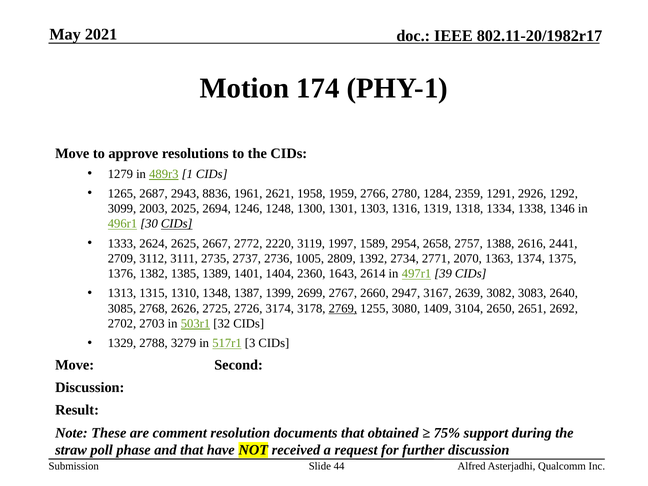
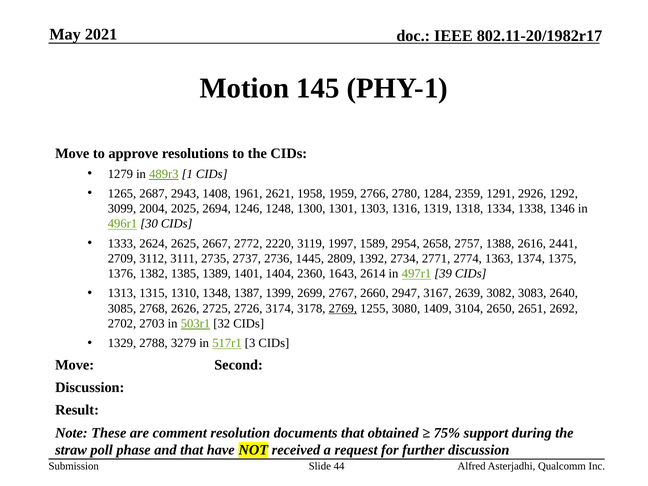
174: 174 -> 145 (318, 88)
8836: 8836 -> 1408 (217, 193)
2003: 2003 -> 2004 (153, 209)
CIDs underline: present -> none (177, 224)
1005: 1005 -> 1445 (310, 258)
2070: 2070 -> 2774 (468, 258)
